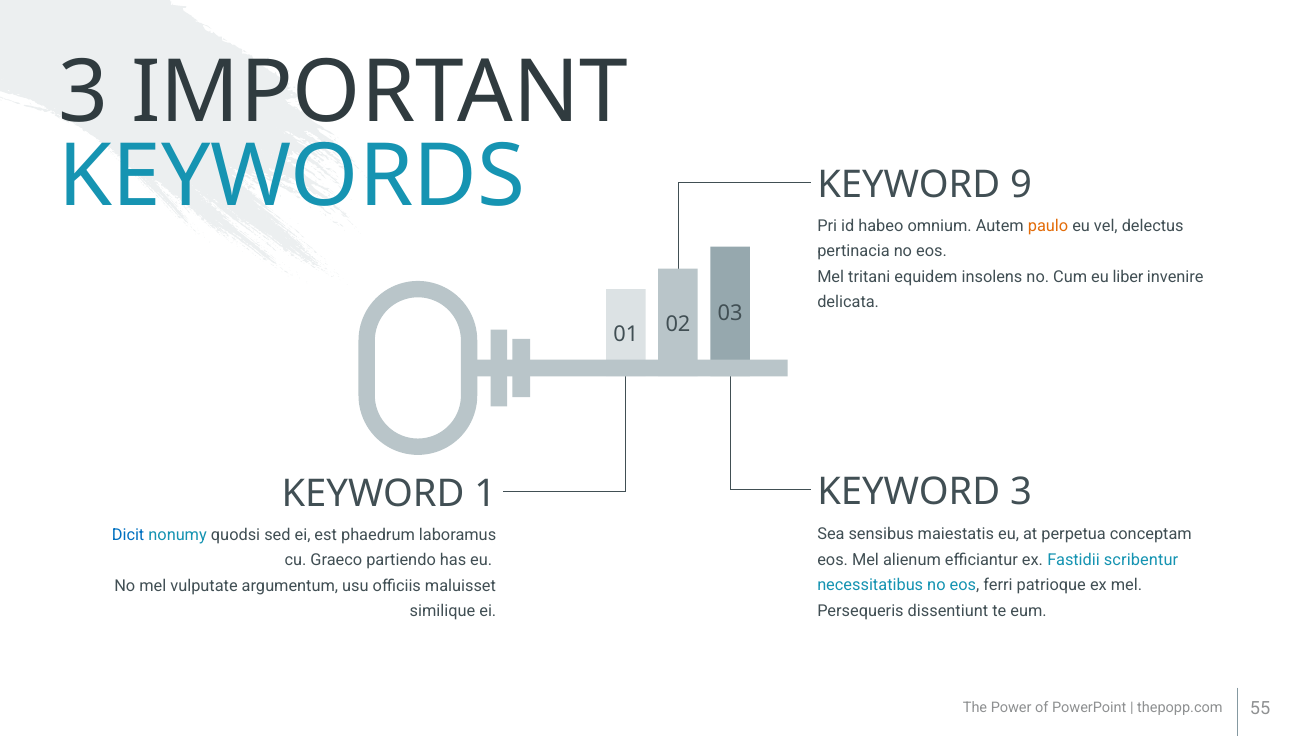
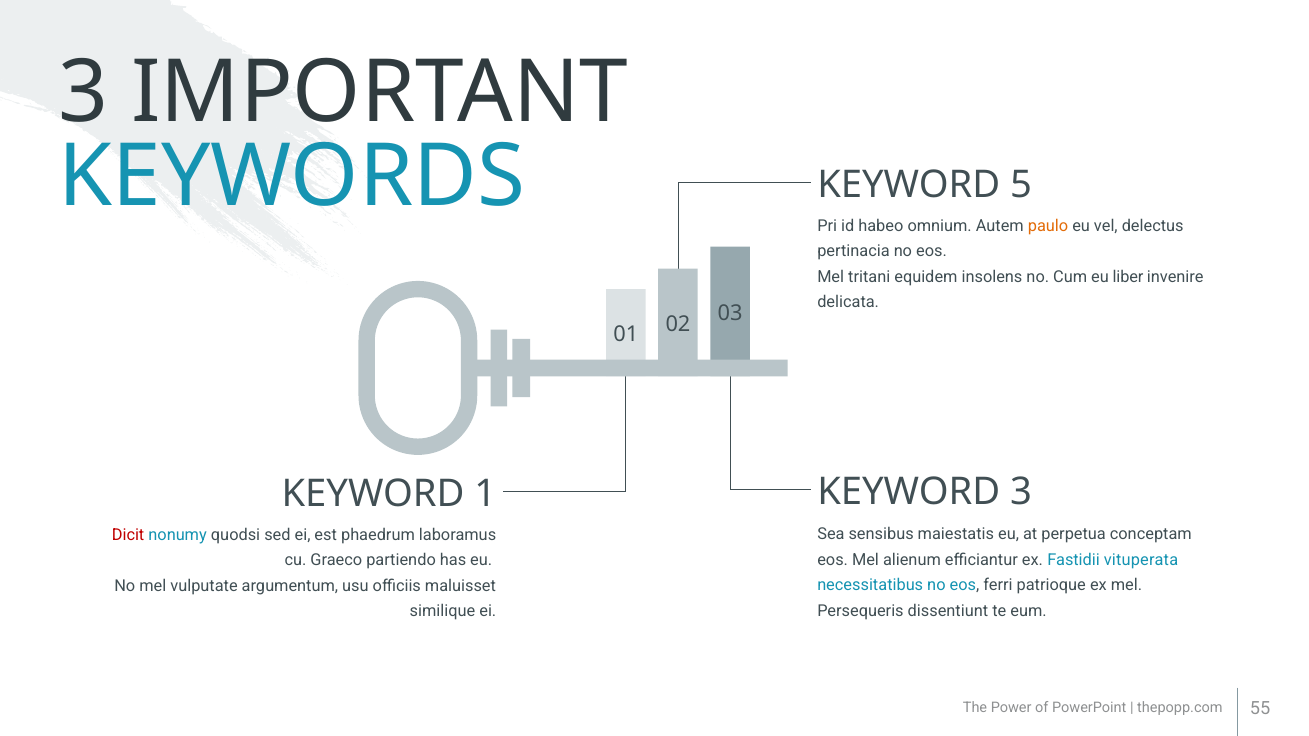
9: 9 -> 5 (1021, 185)
Dicit colour: blue -> red (128, 535)
scribentur: scribentur -> vituperata (1141, 560)
